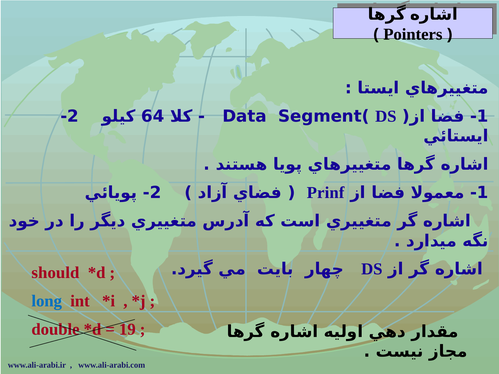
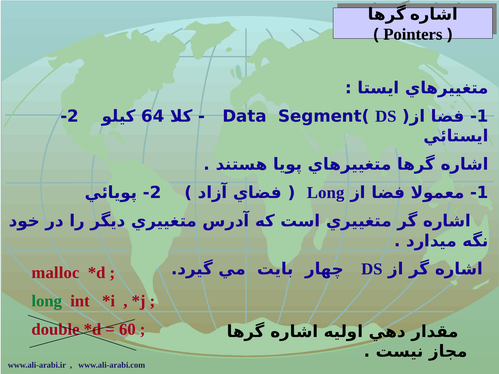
Prinf: Prinf -> Long (326, 193)
should: should -> malloc (55, 273)
long colour: blue -> green (47, 301)
19: 19 -> 60 (127, 329)
